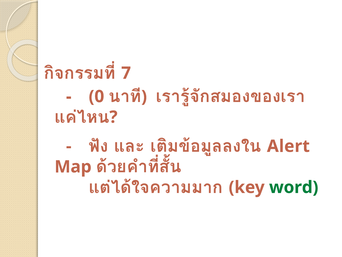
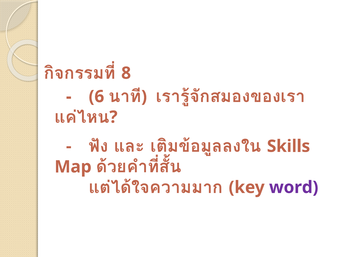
7: 7 -> 8 (126, 73)
0: 0 -> 6 (96, 96)
Alert: Alert -> Skills (289, 146)
word colour: green -> purple (294, 187)
